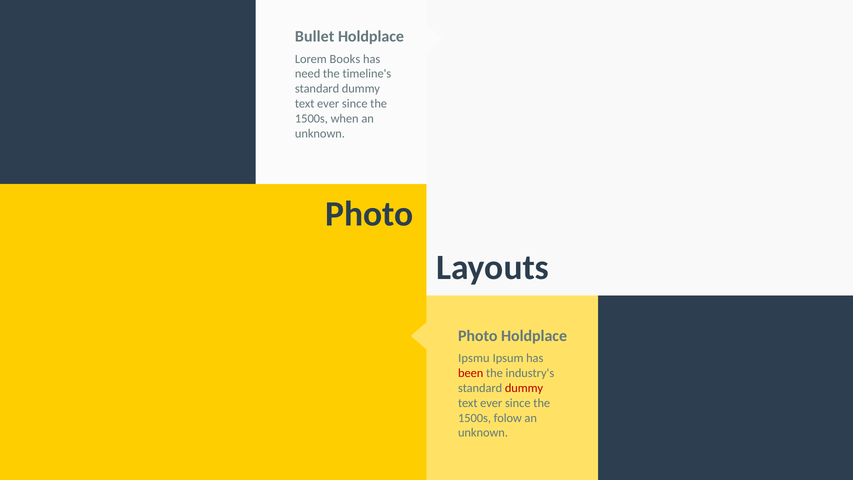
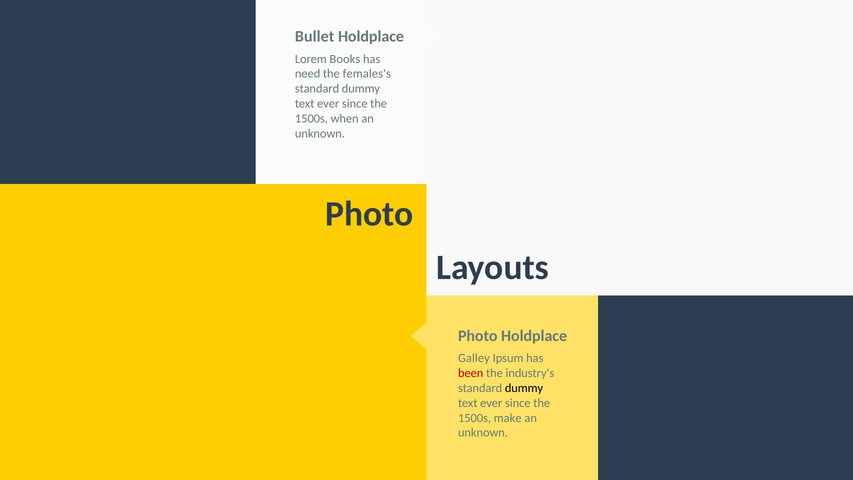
timeline's: timeline's -> females's (367, 74)
Ipsmu: Ipsmu -> Galley (474, 358)
dummy colour: red -> black (524, 388)
folow: folow -> make (508, 418)
